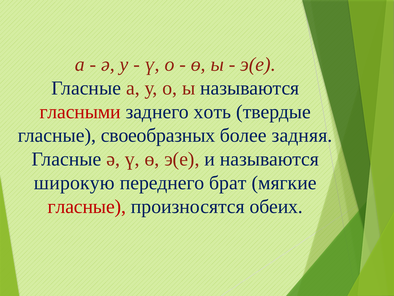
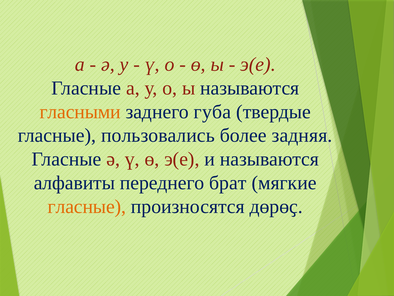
гласными colour: red -> orange (80, 112)
хоть: хоть -> губа (212, 112)
своеобразных: своеобразных -> пользовались (158, 135)
широкую: широкую -> алфавиты (74, 183)
гласные colour: red -> orange (87, 206)
обеих: обеих -> дөрөҫ (276, 206)
